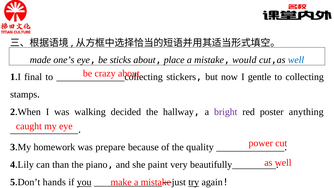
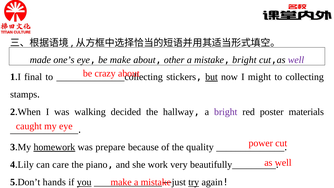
be sticks: sticks -> make (120, 60)
place: place -> other (174, 60)
mistake would: would -> bright (244, 60)
well colour: blue -> purple (296, 60)
but underline: none -> present (211, 77)
gentle: gentle -> might (259, 77)
anything: anything -> materials (306, 112)
homework underline: none -> present (54, 147)
than: than -> care (61, 165)
paint: paint -> work (158, 165)
